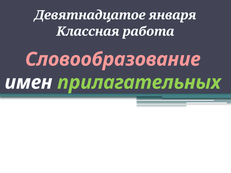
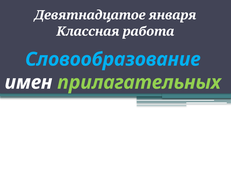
Словообразование colour: pink -> light blue (113, 59)
